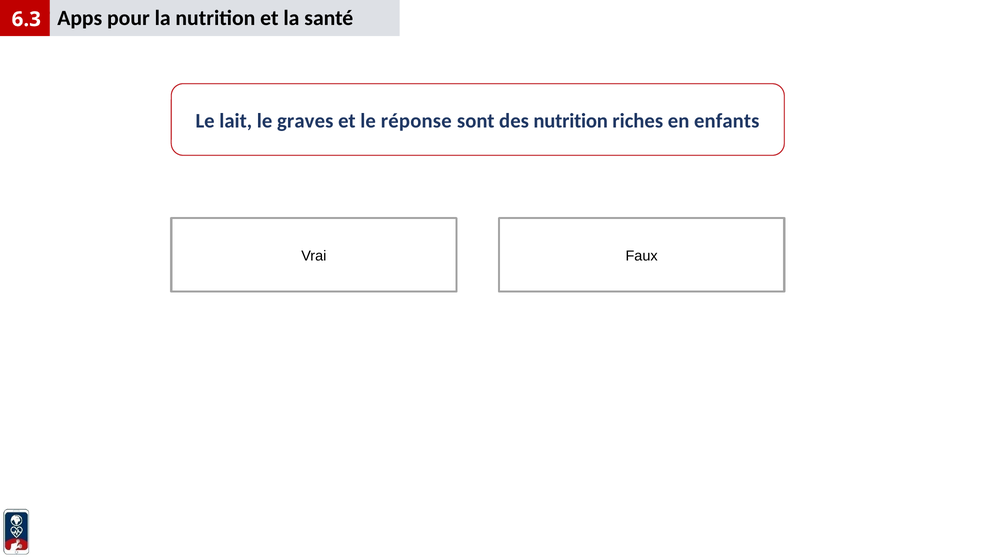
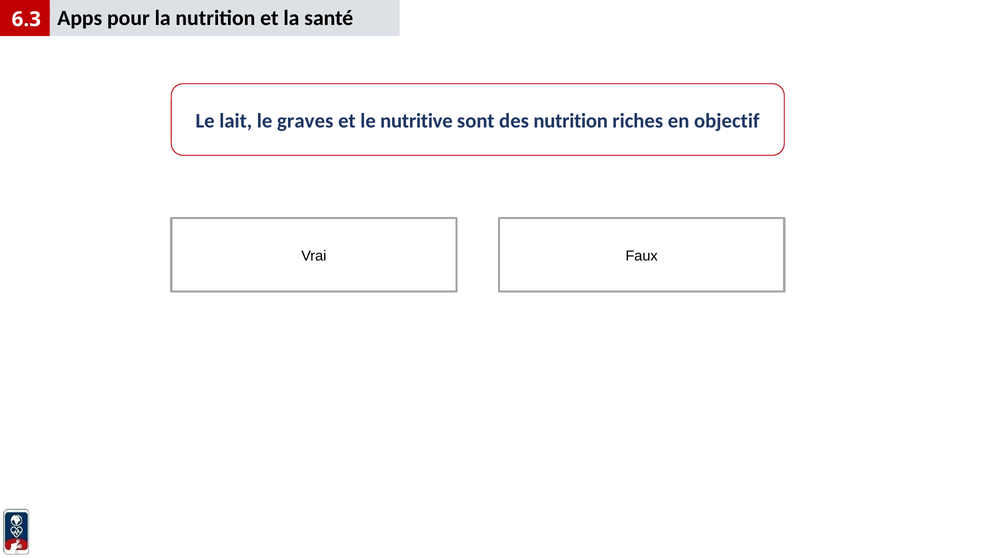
réponse: réponse -> nutritive (416, 121)
enfants: enfants -> objectif (727, 121)
